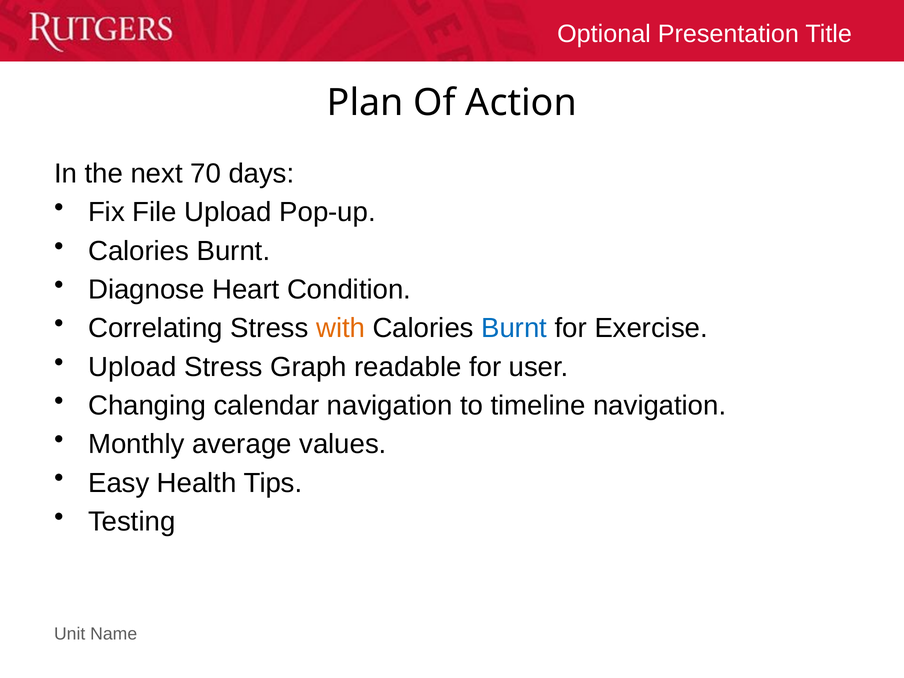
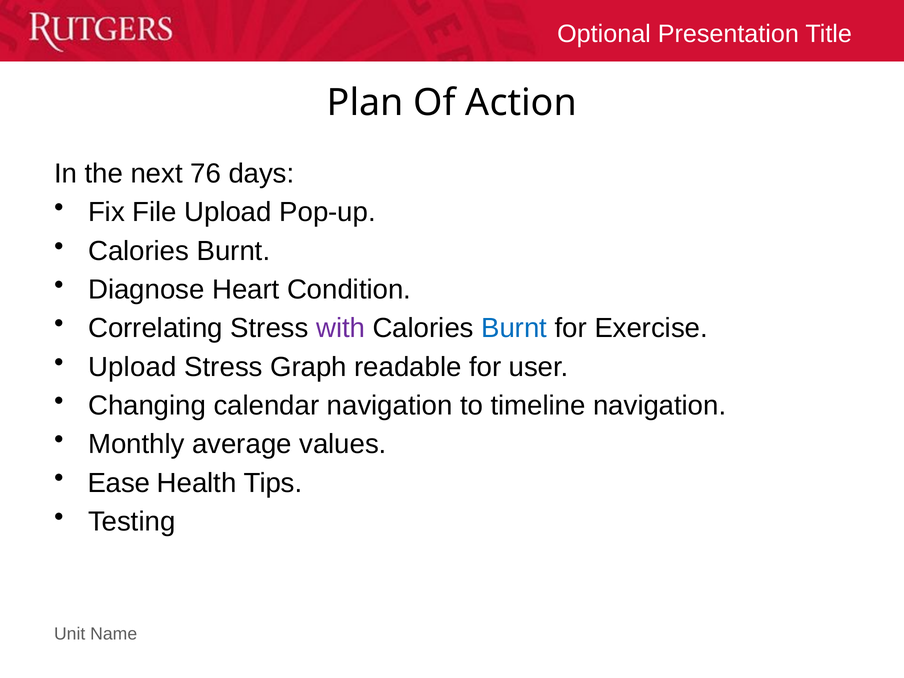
70: 70 -> 76 (206, 174)
with colour: orange -> purple (341, 328)
Easy: Easy -> Ease (119, 483)
